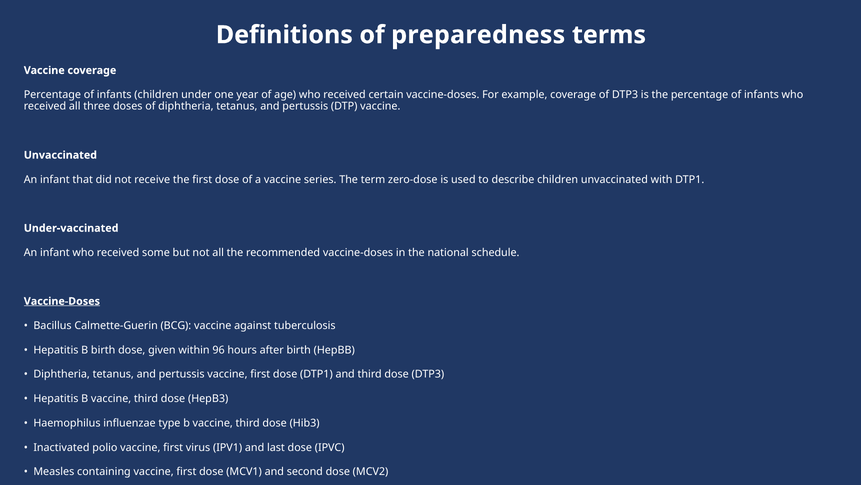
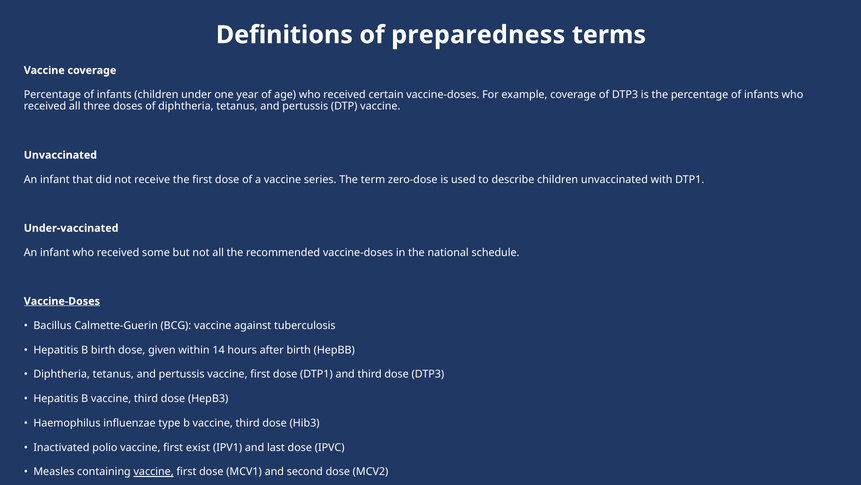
96: 96 -> 14 (219, 350)
virus: virus -> exist (198, 447)
vaccine underline: none -> present (154, 471)
